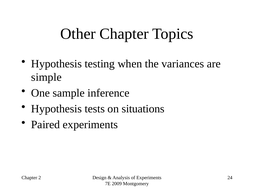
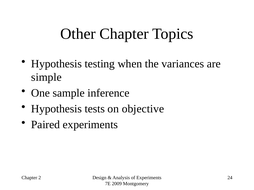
situations: situations -> objective (143, 109)
